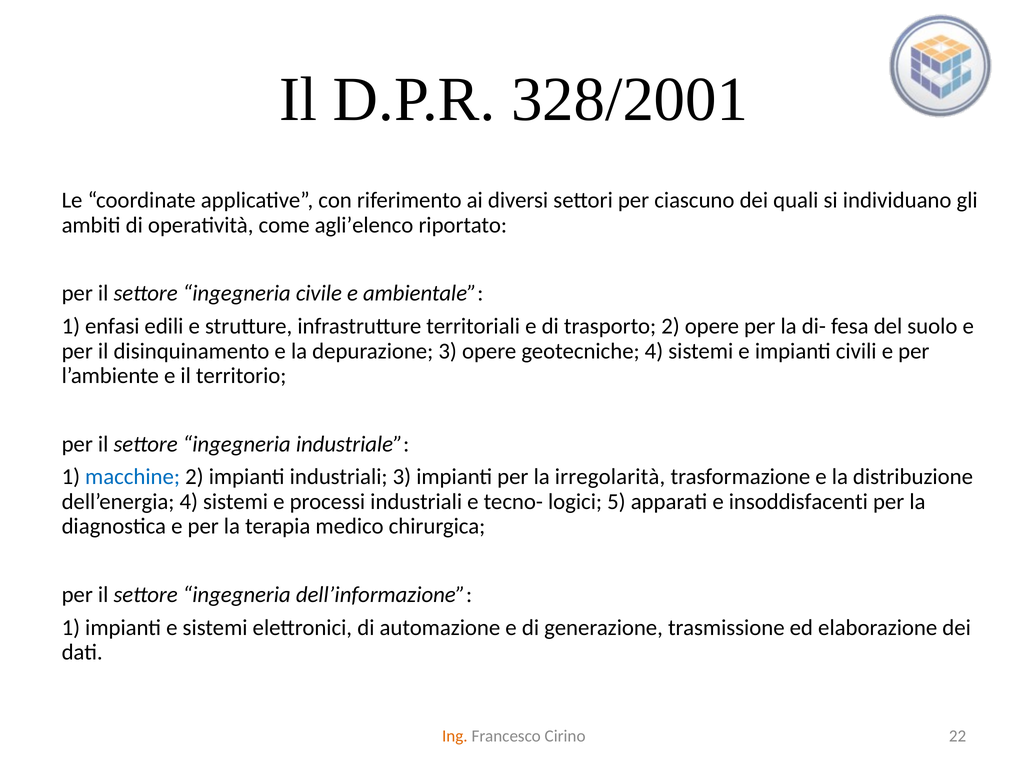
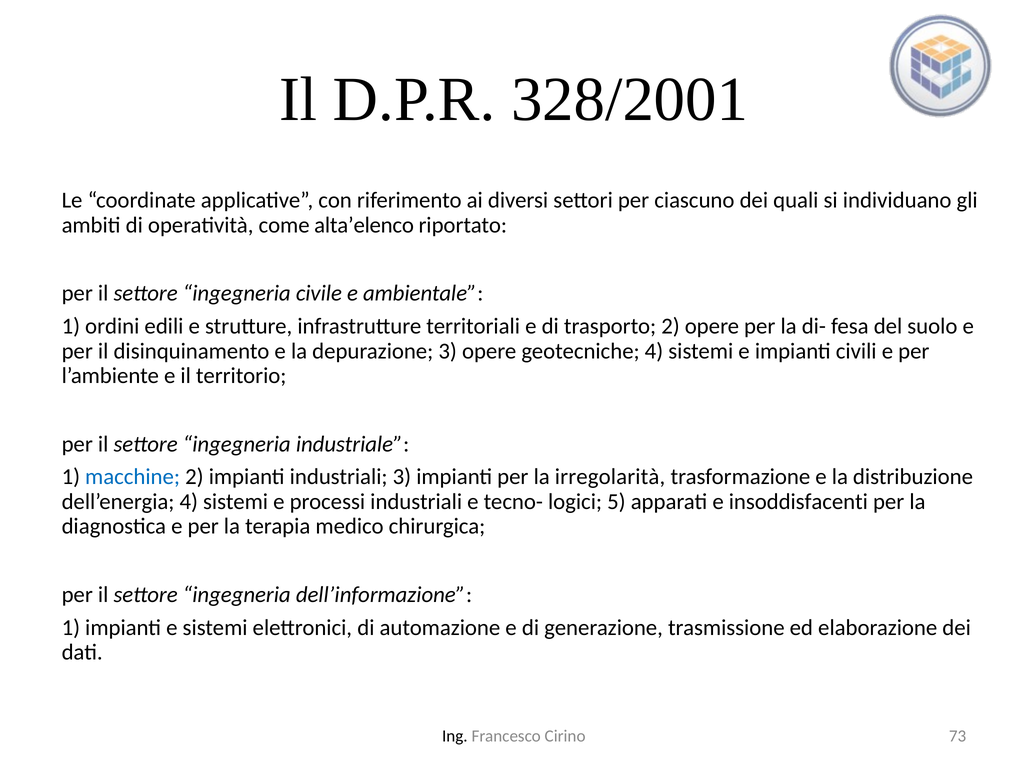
agli’elenco: agli’elenco -> alta’elenco (364, 225)
enfasi: enfasi -> ordini (112, 326)
Ing colour: orange -> black (455, 736)
22: 22 -> 73 (958, 736)
